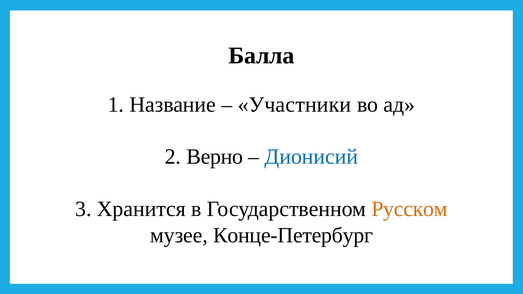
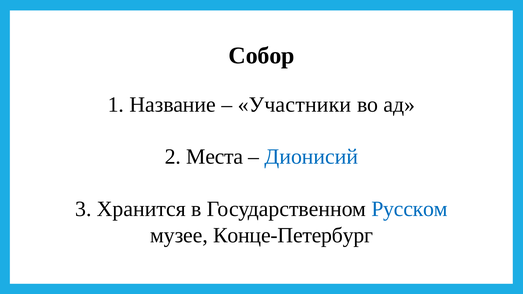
Балла: Балла -> Собор (262, 55)
Верно: Верно -> Места (215, 157)
Русском colour: orange -> blue (409, 209)
